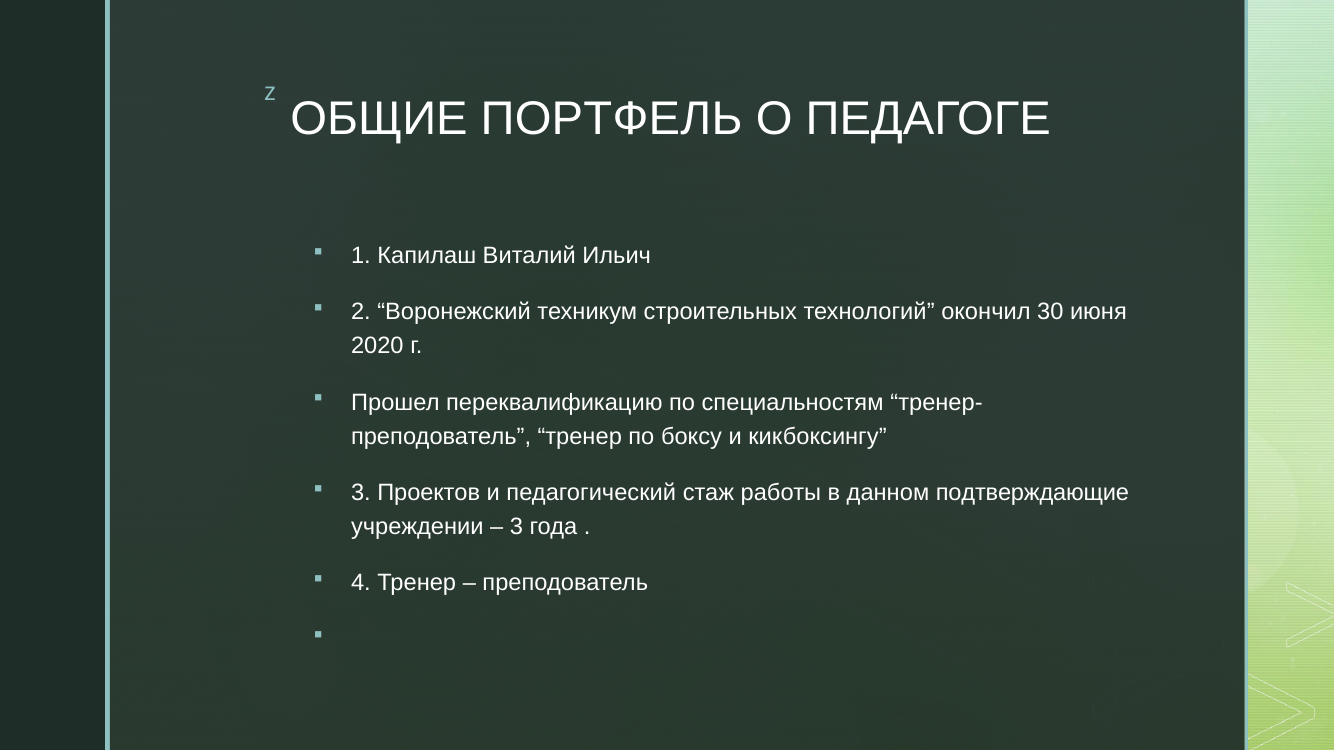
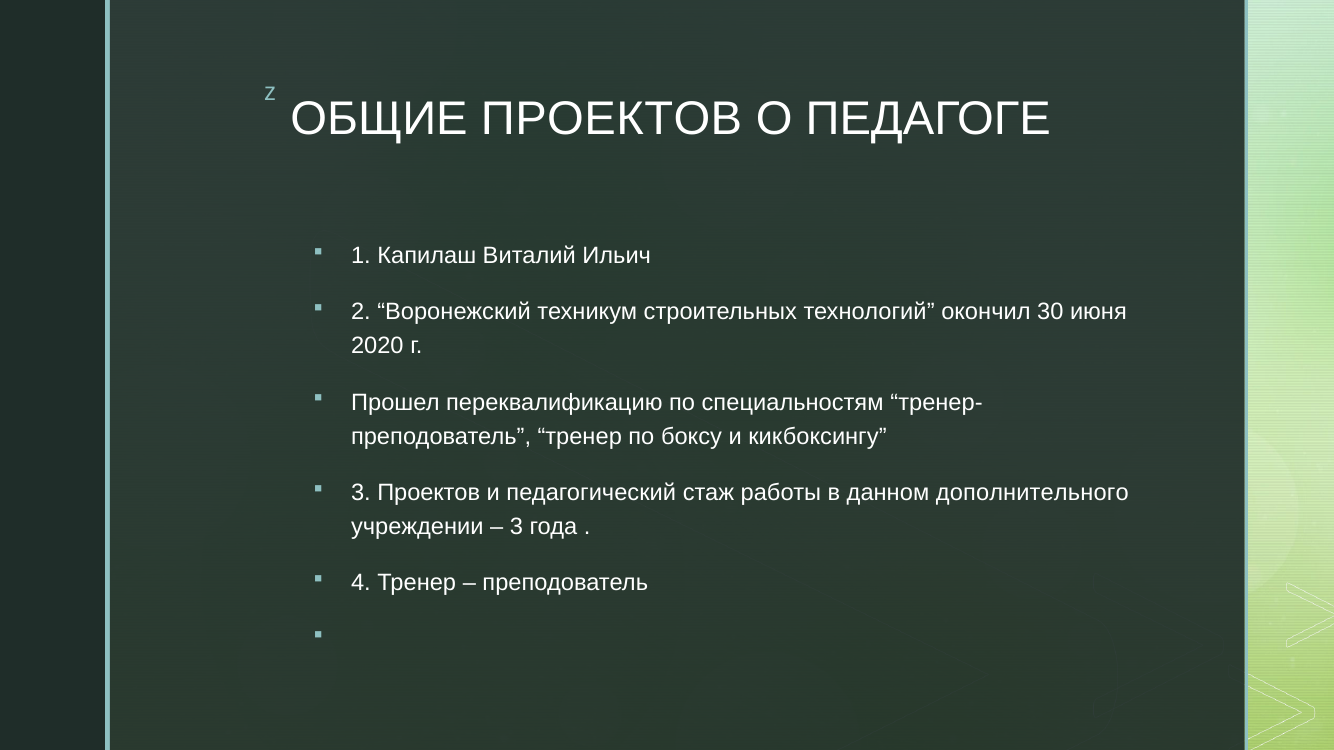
ОБЩИЕ ПОРТФЕЛЬ: ПОРТФЕЛЬ -> ПРОЕКТОВ (612, 119)
подтверждающие: подтверждающие -> дополнительного (1032, 493)
